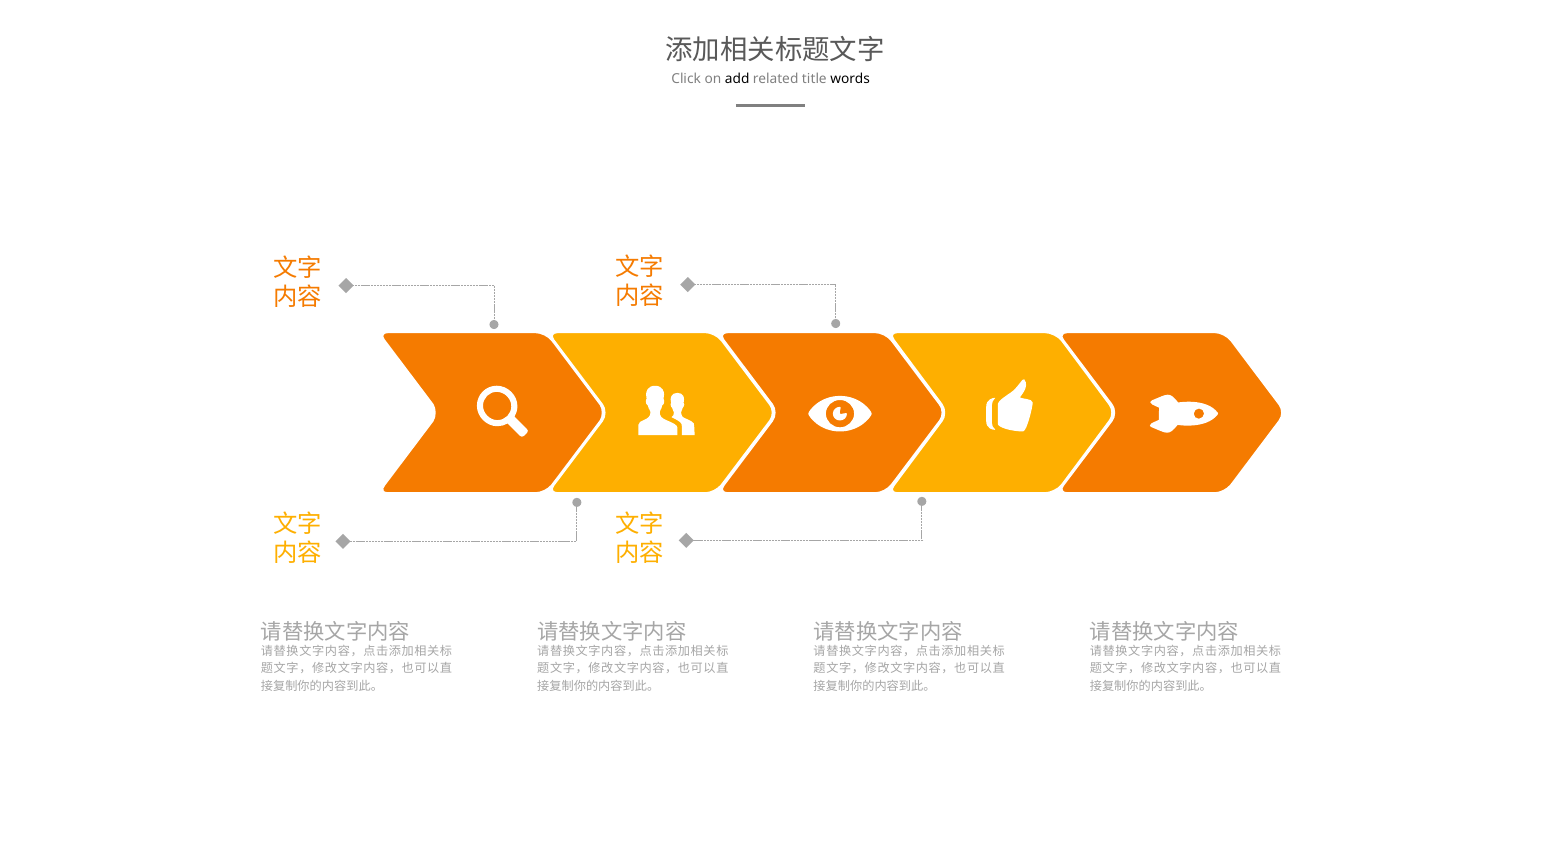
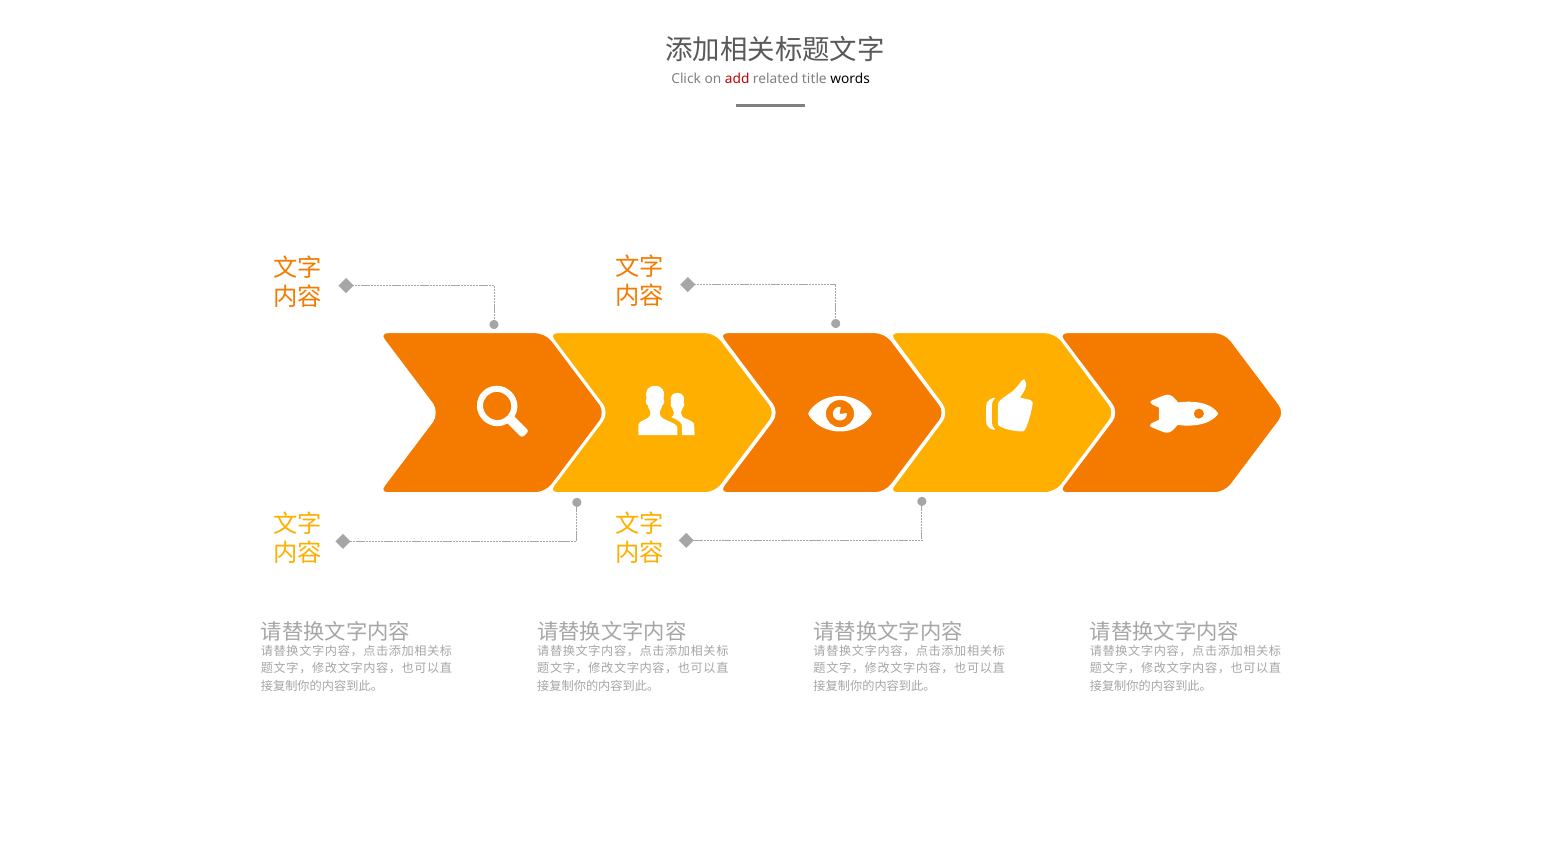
add colour: black -> red (737, 79)
